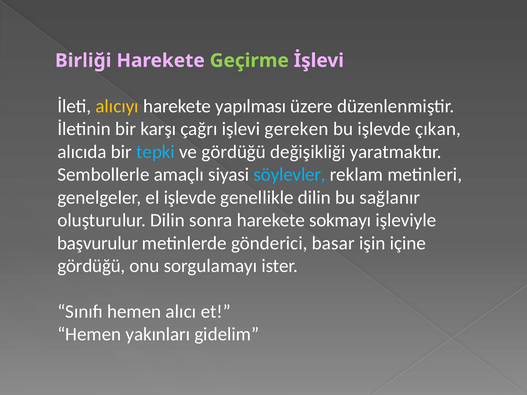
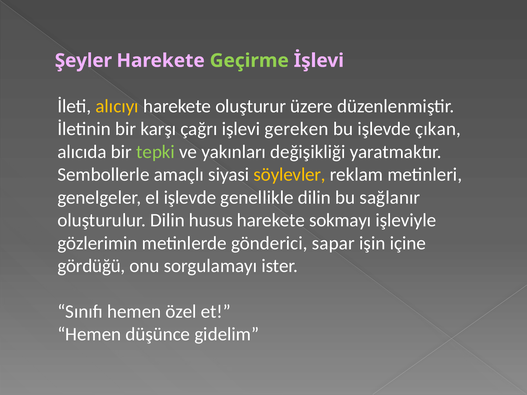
Birliği: Birliği -> Şeyler (83, 61)
yapılması: yapılması -> oluşturur (251, 106)
tepki colour: light blue -> light green (156, 152)
ve gördüğü: gördüğü -> yakınları (234, 152)
söylevler colour: light blue -> yellow (290, 175)
sonra: sonra -> husus (211, 220)
başvurulur: başvurulur -> gözlerimin (97, 243)
basar: basar -> sapar (333, 243)
alıcı: alıcı -> özel (181, 312)
yakınları: yakınları -> düşünce (158, 335)
